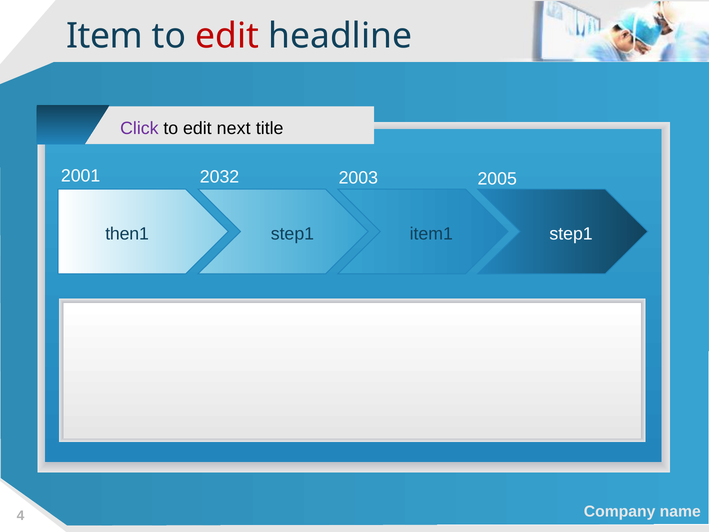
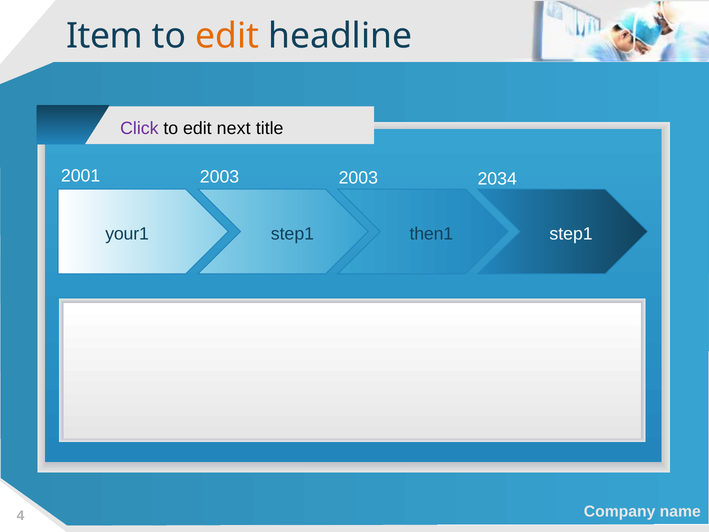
edit colour: red -> orange (227, 36)
2032: 2032 -> 2003 (220, 177)
2005: 2005 -> 2034 (497, 179)
then1: then1 -> your1 (127, 234)
item1: item1 -> then1 (431, 234)
